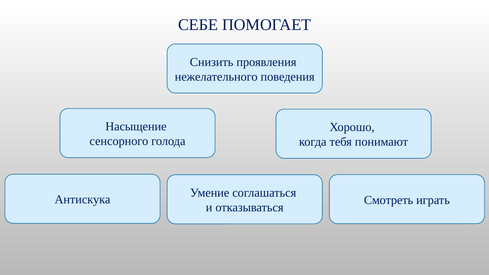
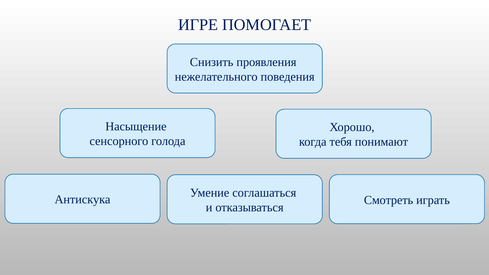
СЕБЕ: СЕБЕ -> ИГРЕ (198, 25)
